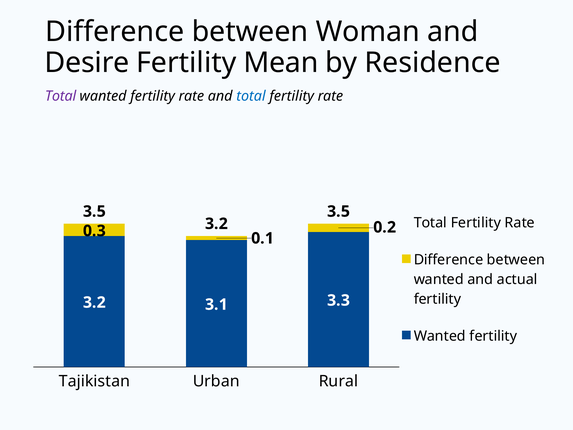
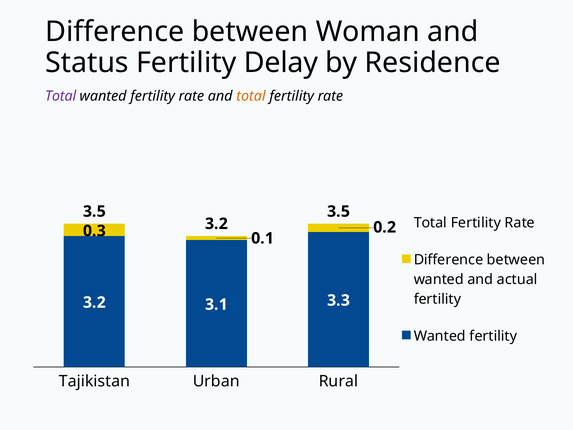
Desire: Desire -> Status (87, 63)
Mean: Mean -> Delay (281, 63)
total colour: blue -> orange (251, 96)
